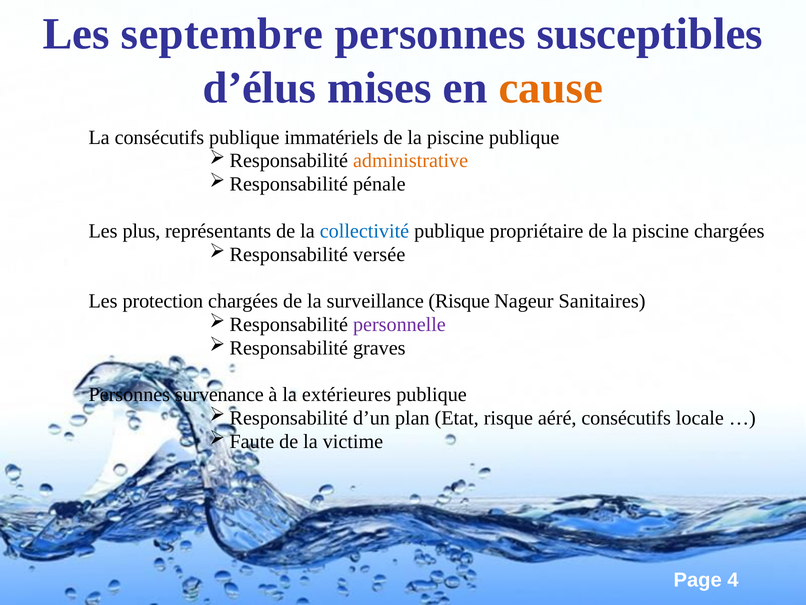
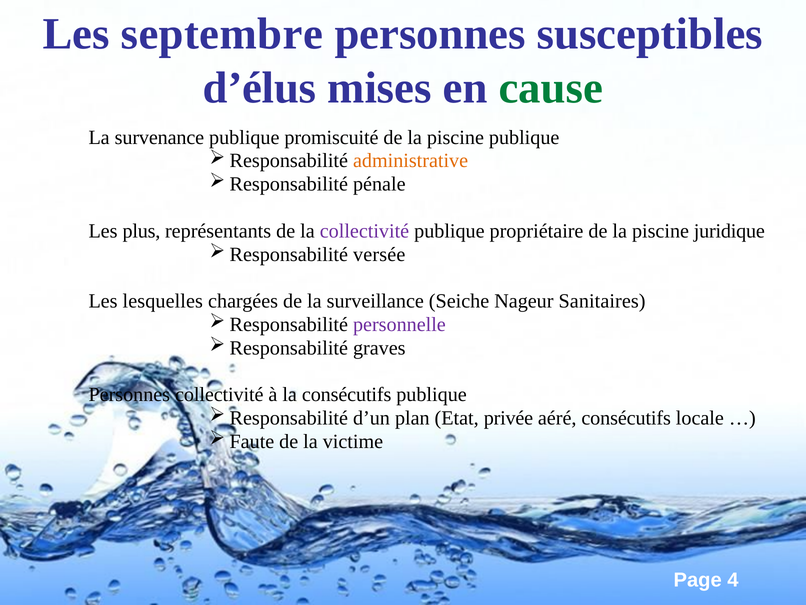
cause colour: orange -> green (551, 88)
La consécutifs: consécutifs -> survenance (159, 137)
immatériels: immatériels -> promiscuité (331, 137)
collectivité colour: blue -> purple (364, 231)
piscine chargées: chargées -> juridique (729, 231)
protection: protection -> lesquelles (163, 301)
surveillance Risque: Risque -> Seiche (459, 301)
Personnes survenance: survenance -> collectivité (219, 394)
la extérieures: extérieures -> consécutifs (347, 394)
Etat risque: risque -> privée (508, 418)
